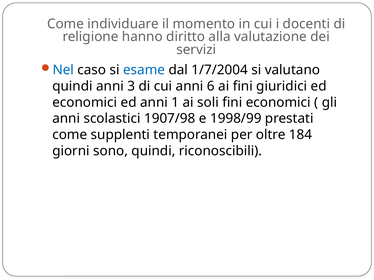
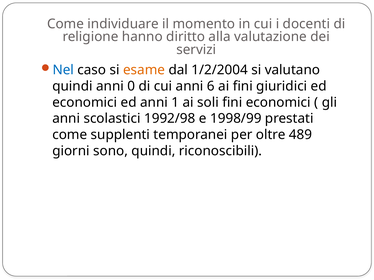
esame colour: blue -> orange (144, 70)
1/7/2004: 1/7/2004 -> 1/2/2004 (220, 70)
3: 3 -> 0 (131, 86)
1907/98: 1907/98 -> 1992/98 (170, 119)
184: 184 -> 489 (301, 135)
